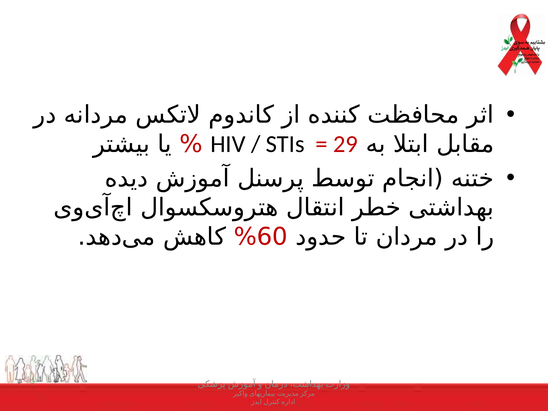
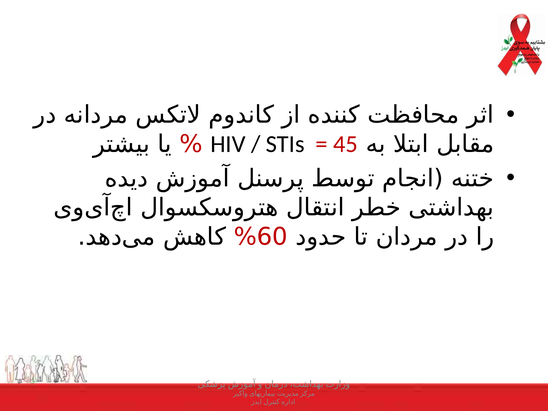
29: 29 -> 45 (346, 144)
